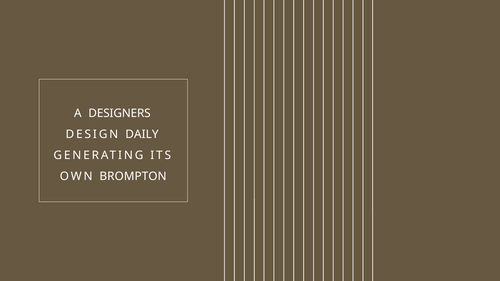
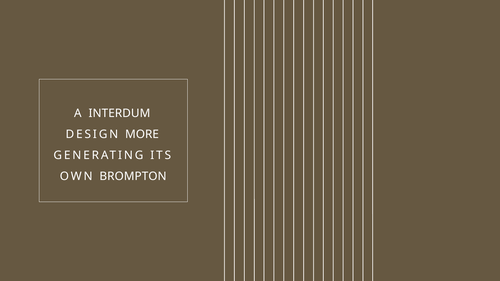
DESIGNERS: DESIGNERS -> INTERDUM (119, 113)
DAILY: DAILY -> MORE (142, 134)
